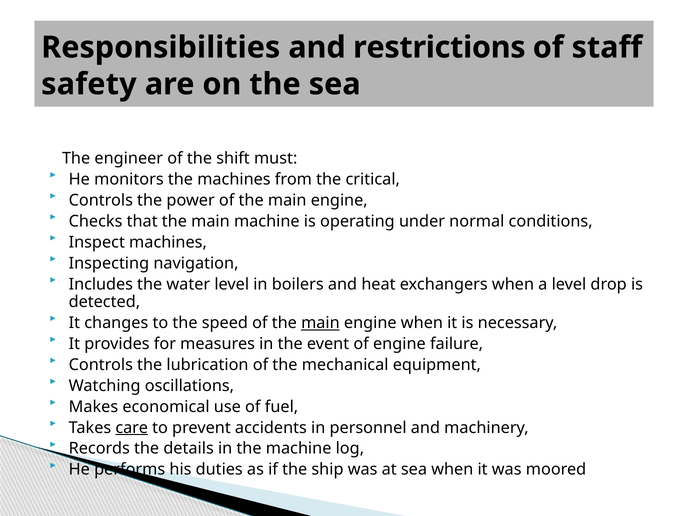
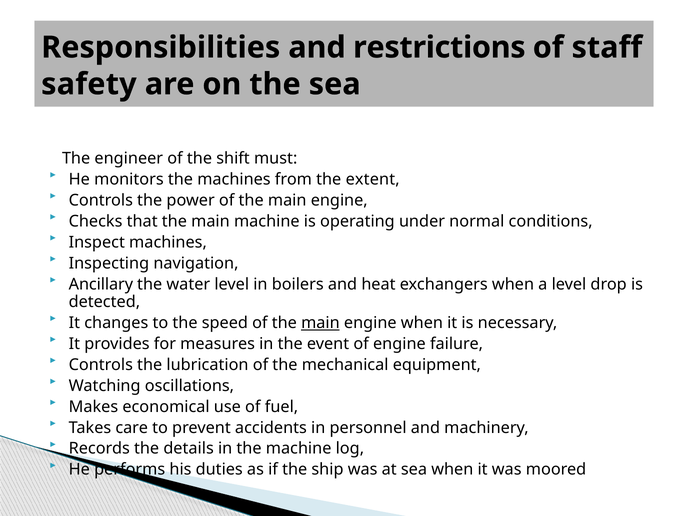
critical: critical -> extent (373, 179)
Includes: Includes -> Ancillary (101, 284)
care underline: present -> none (132, 428)
